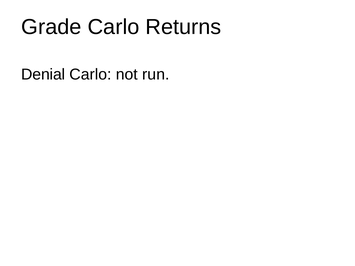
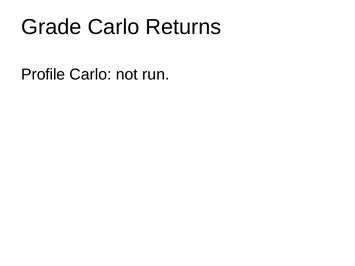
Denial: Denial -> Profile (43, 74)
